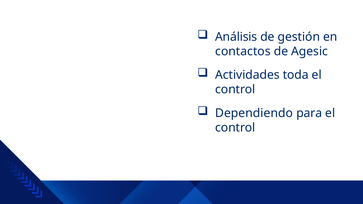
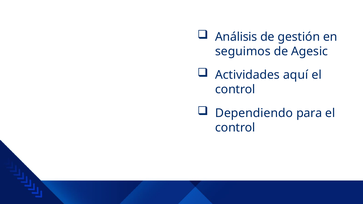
contactos: contactos -> seguimos (243, 51)
toda: toda -> aquí (296, 75)
